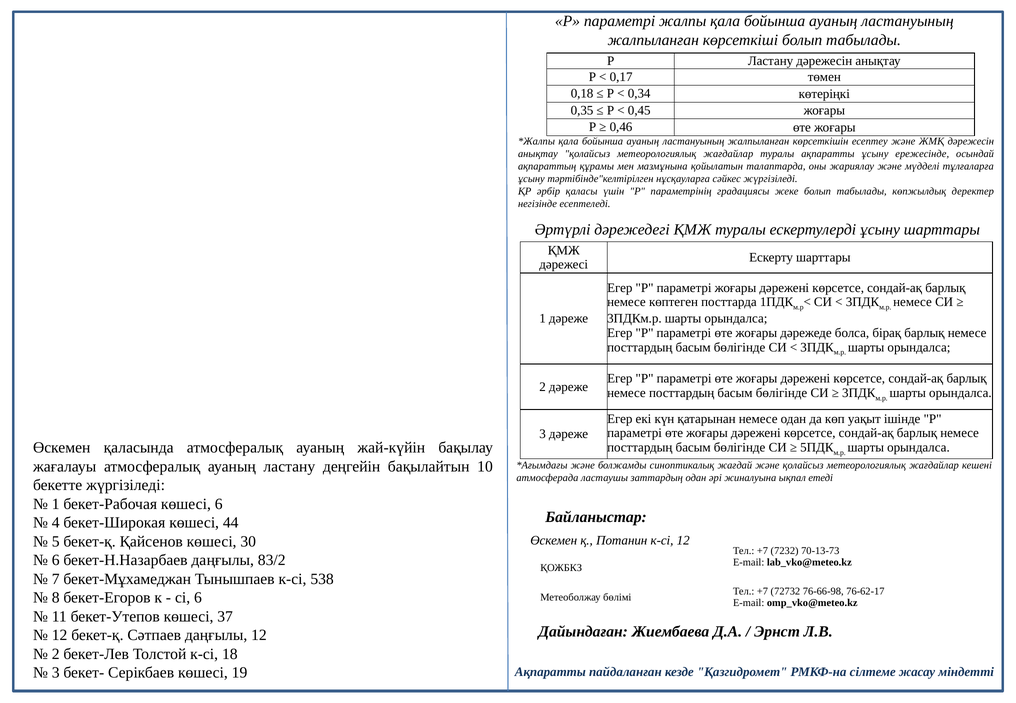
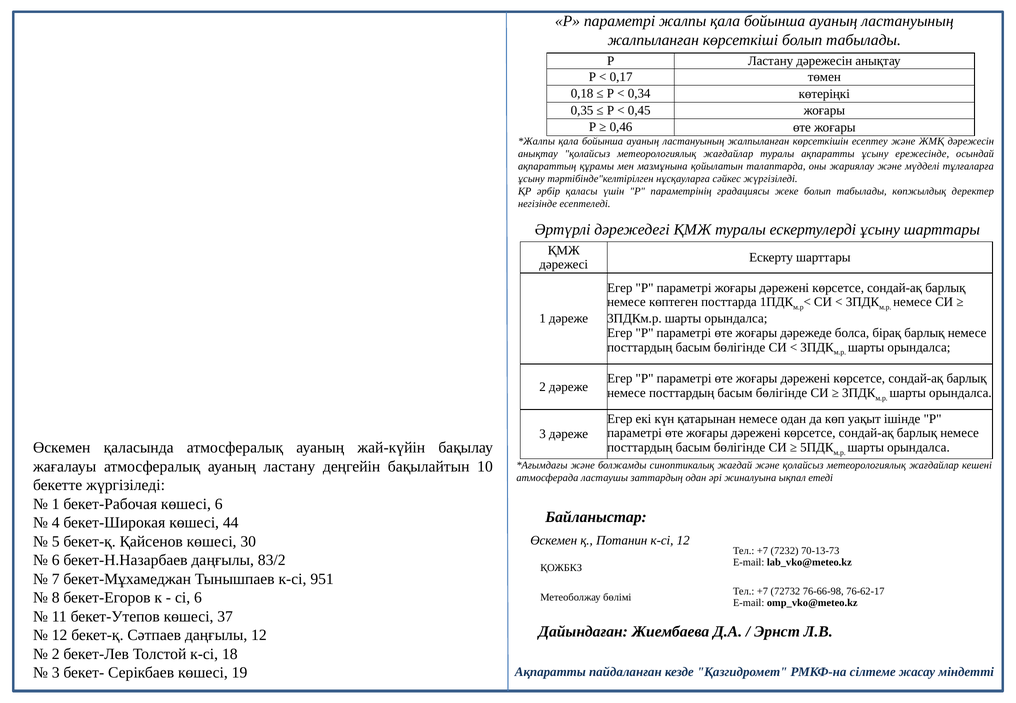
538: 538 -> 951 (322, 579)
